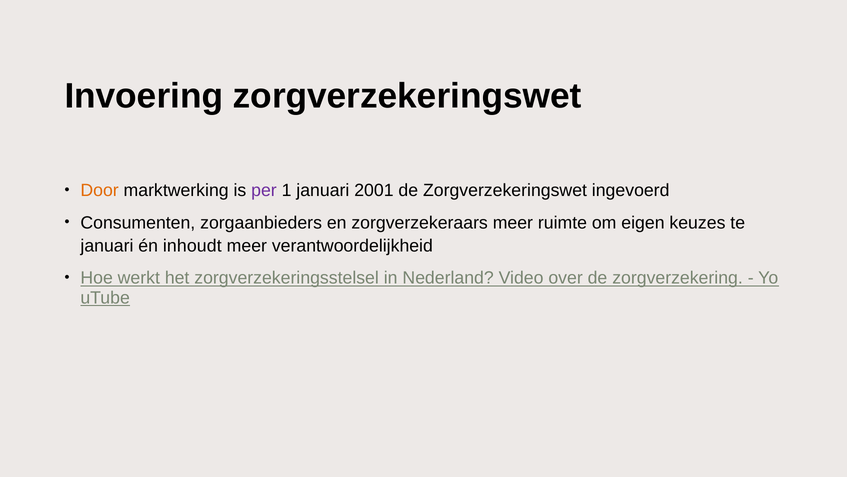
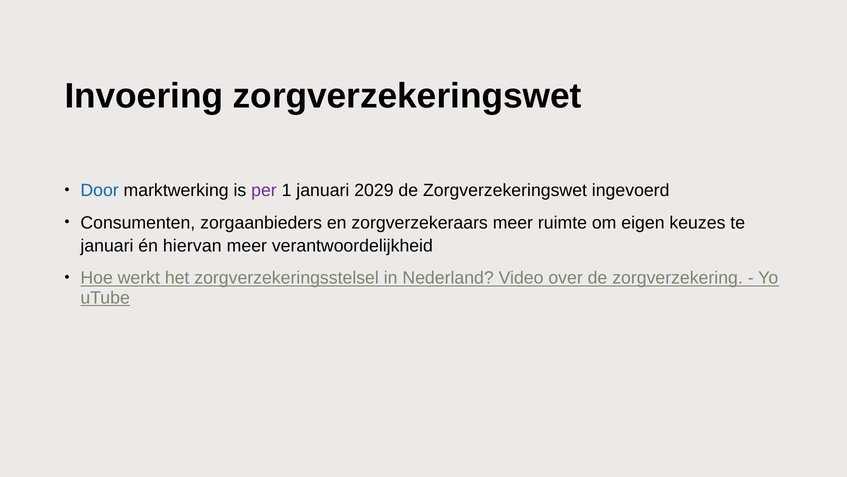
Door colour: orange -> blue (100, 190)
2001: 2001 -> 2029 (374, 190)
inhoudt: inhoudt -> hiervan (192, 246)
